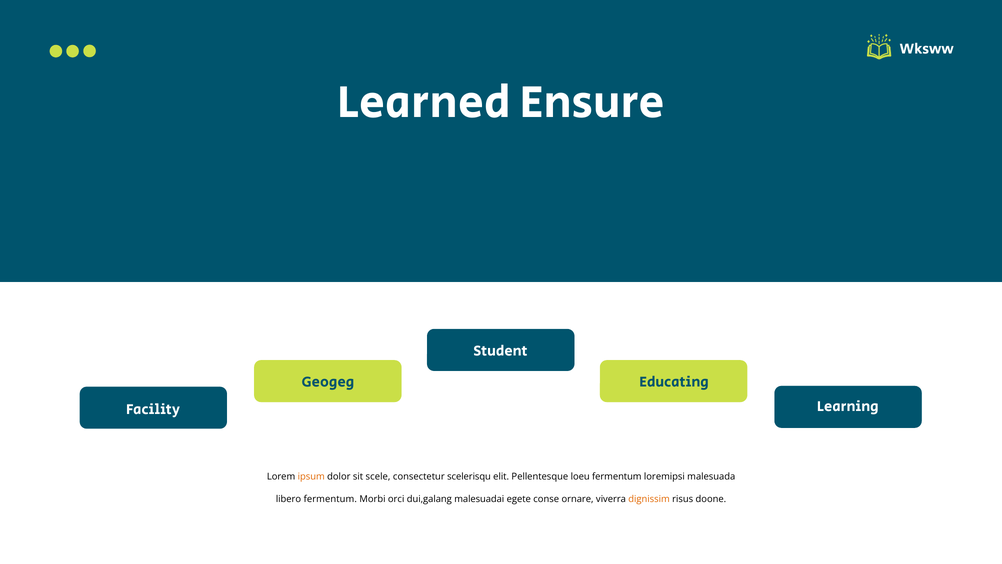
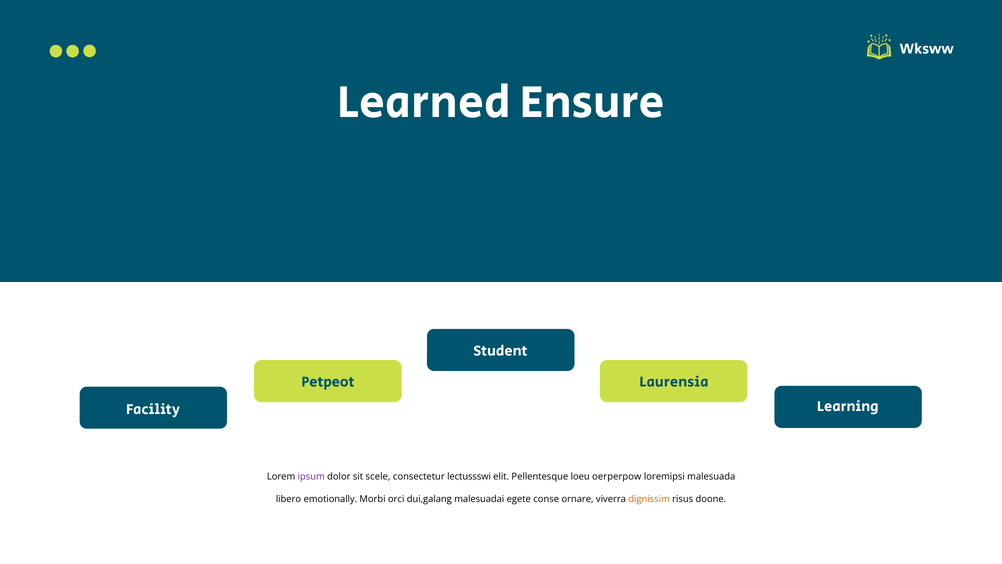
Geogeg: Geogeg -> Petpeot (328, 382)
Educating: Educating -> Laurensia (674, 382)
ipsum colour: orange -> purple (311, 476)
scelerisqu: scelerisqu -> lectussswi (469, 476)
loeu fermentum: fermentum -> oerperpow (617, 476)
libero fermentum: fermentum -> emotionally (330, 499)
